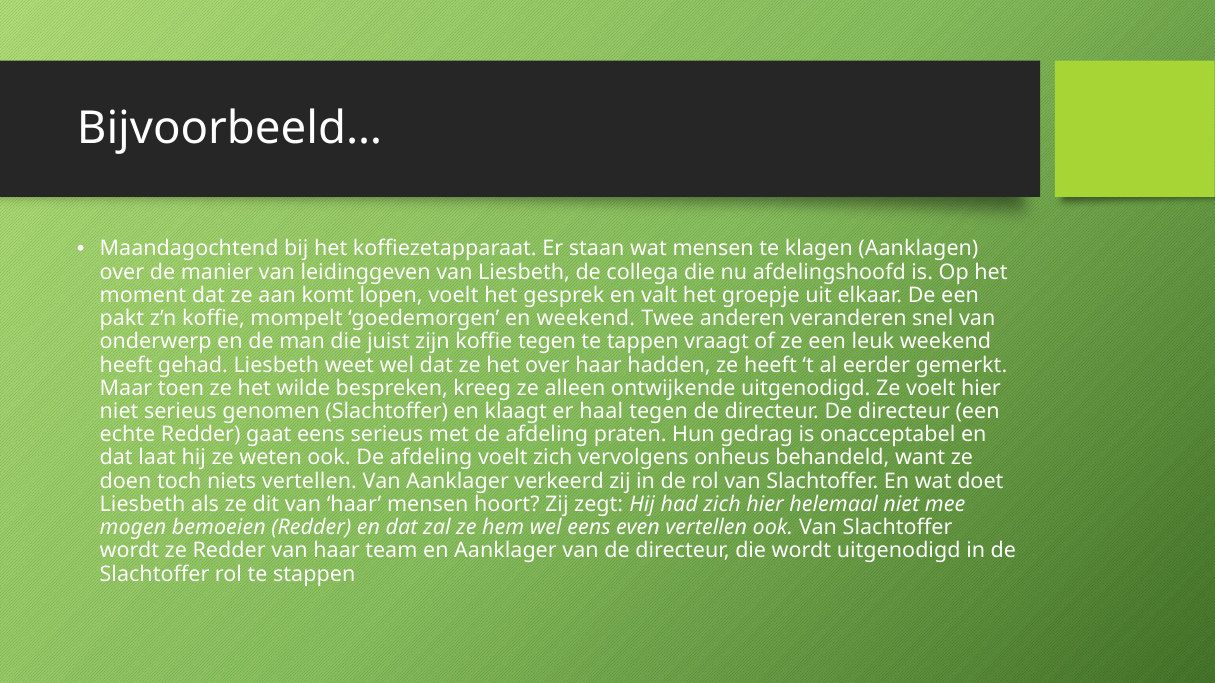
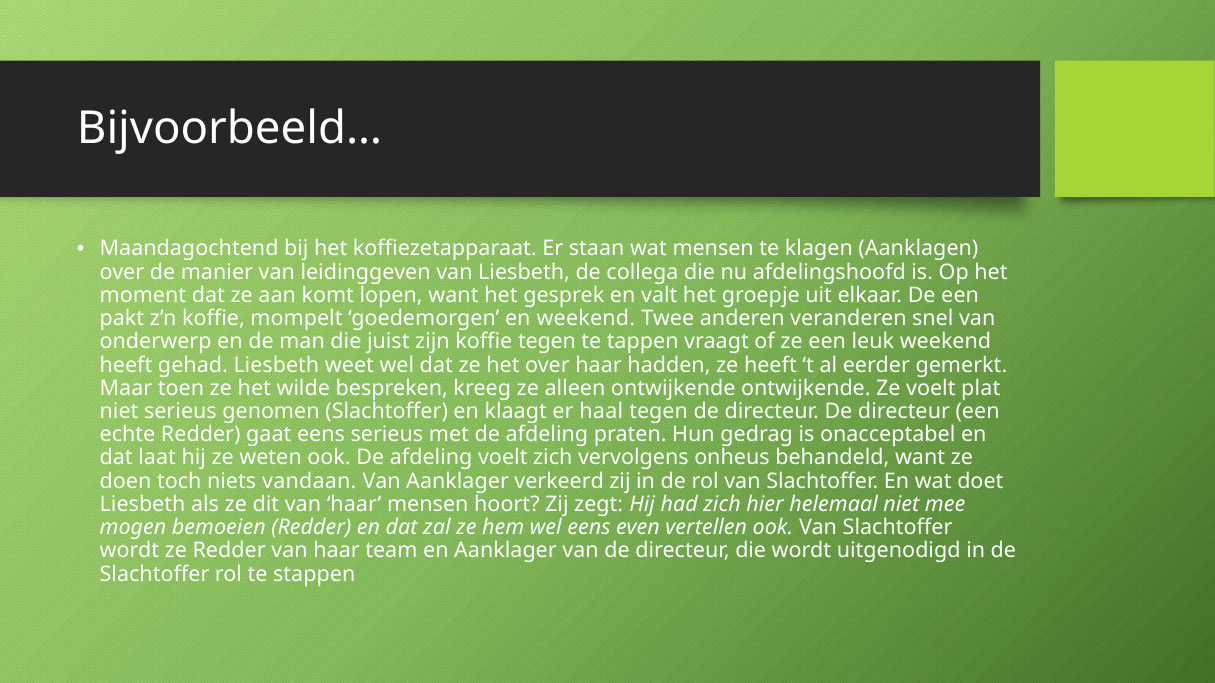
lopen voelt: voelt -> want (453, 295)
ontwijkende uitgenodigd: uitgenodigd -> ontwijkende (806, 388)
voelt hier: hier -> plat (981, 388)
niets vertellen: vertellen -> vandaan (309, 481)
